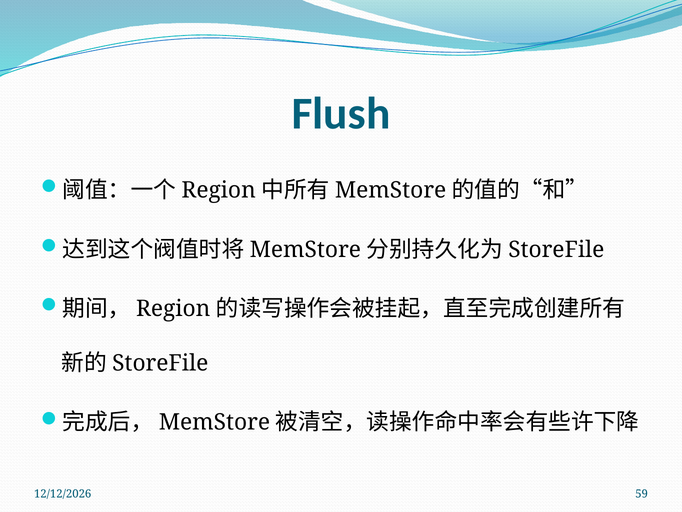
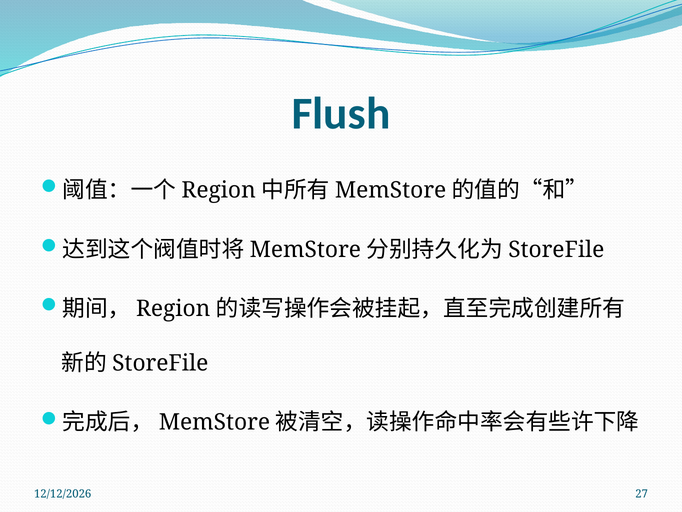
59: 59 -> 27 (642, 493)
